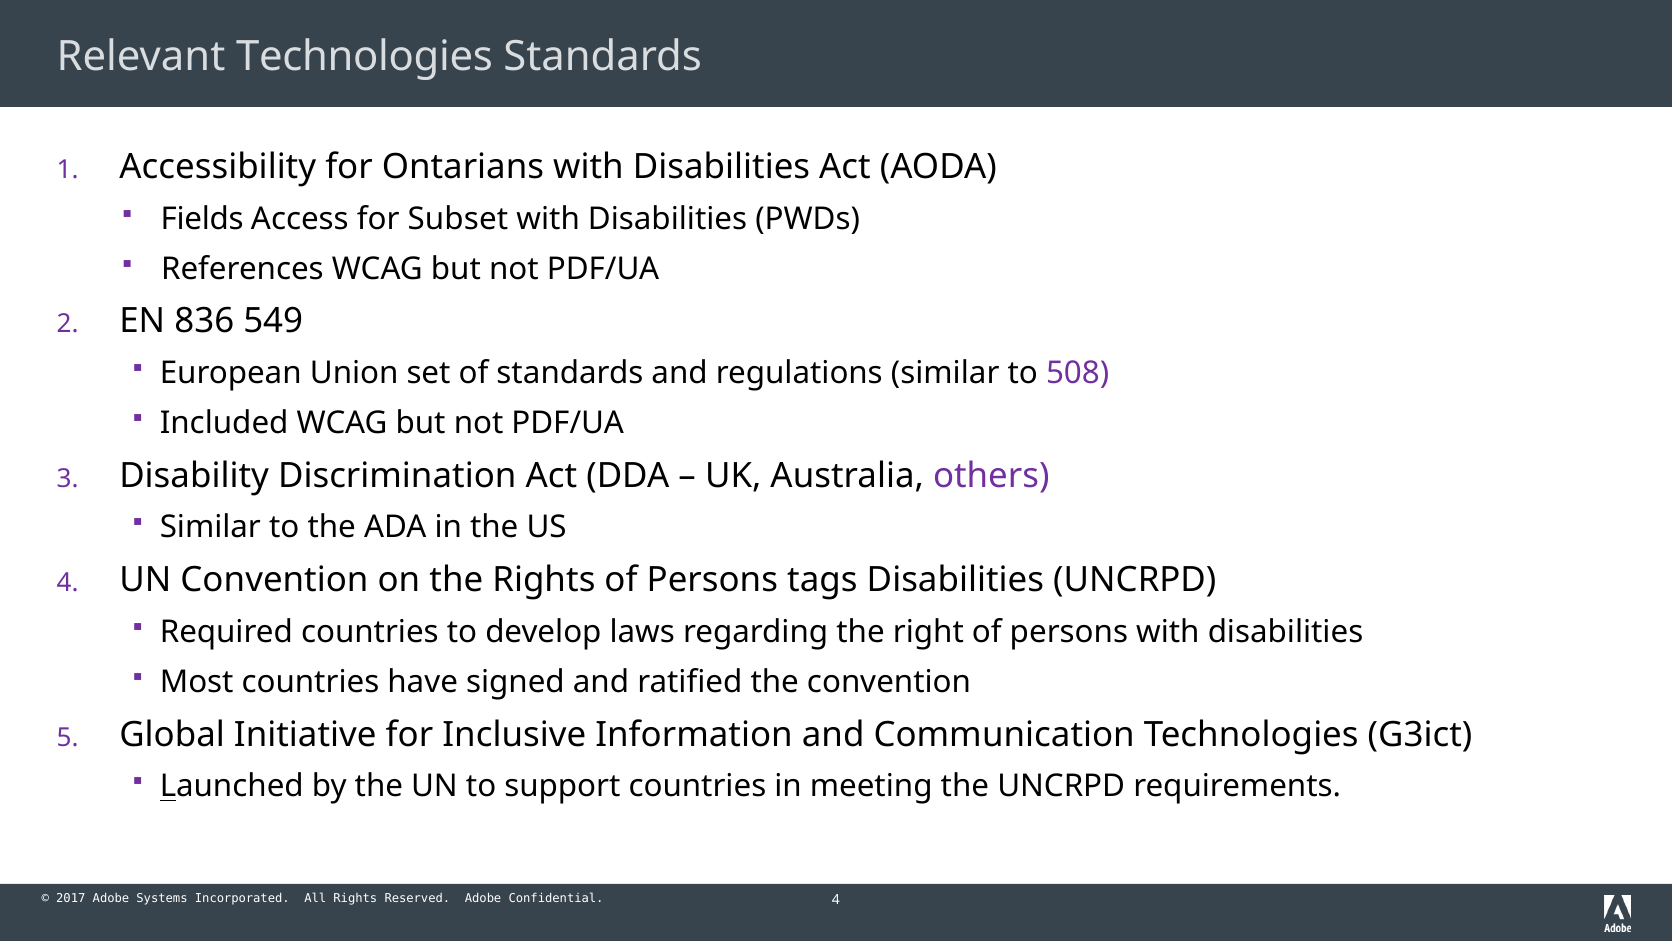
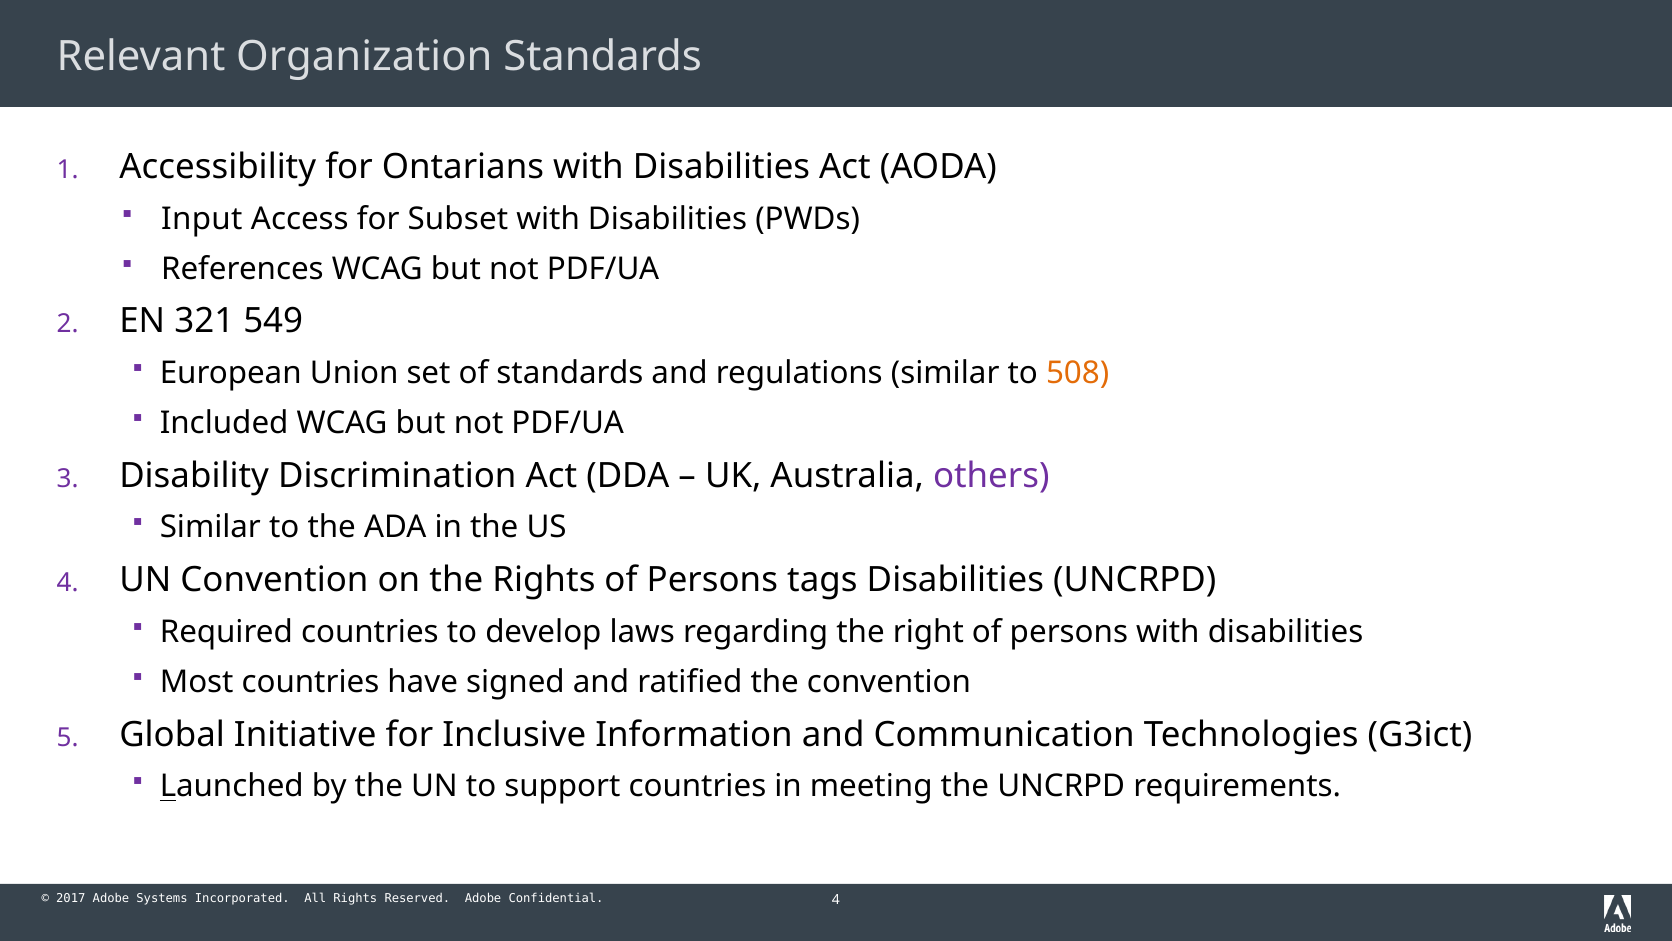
Relevant Technologies: Technologies -> Organization (364, 56)
Fields: Fields -> Input (202, 219)
836: 836 -> 321 (204, 321)
508 colour: purple -> orange (1078, 373)
